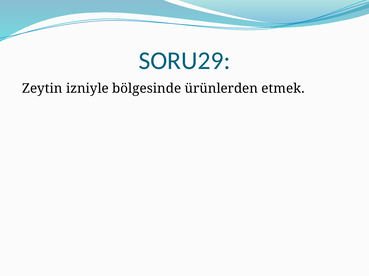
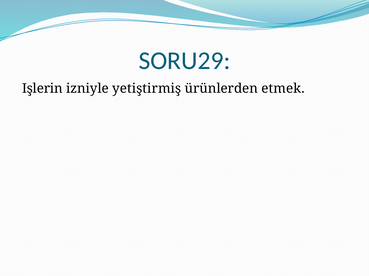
Zeytin: Zeytin -> Işlerin (42, 89)
bölgesinde: bölgesinde -> yetiştirmiş (147, 89)
